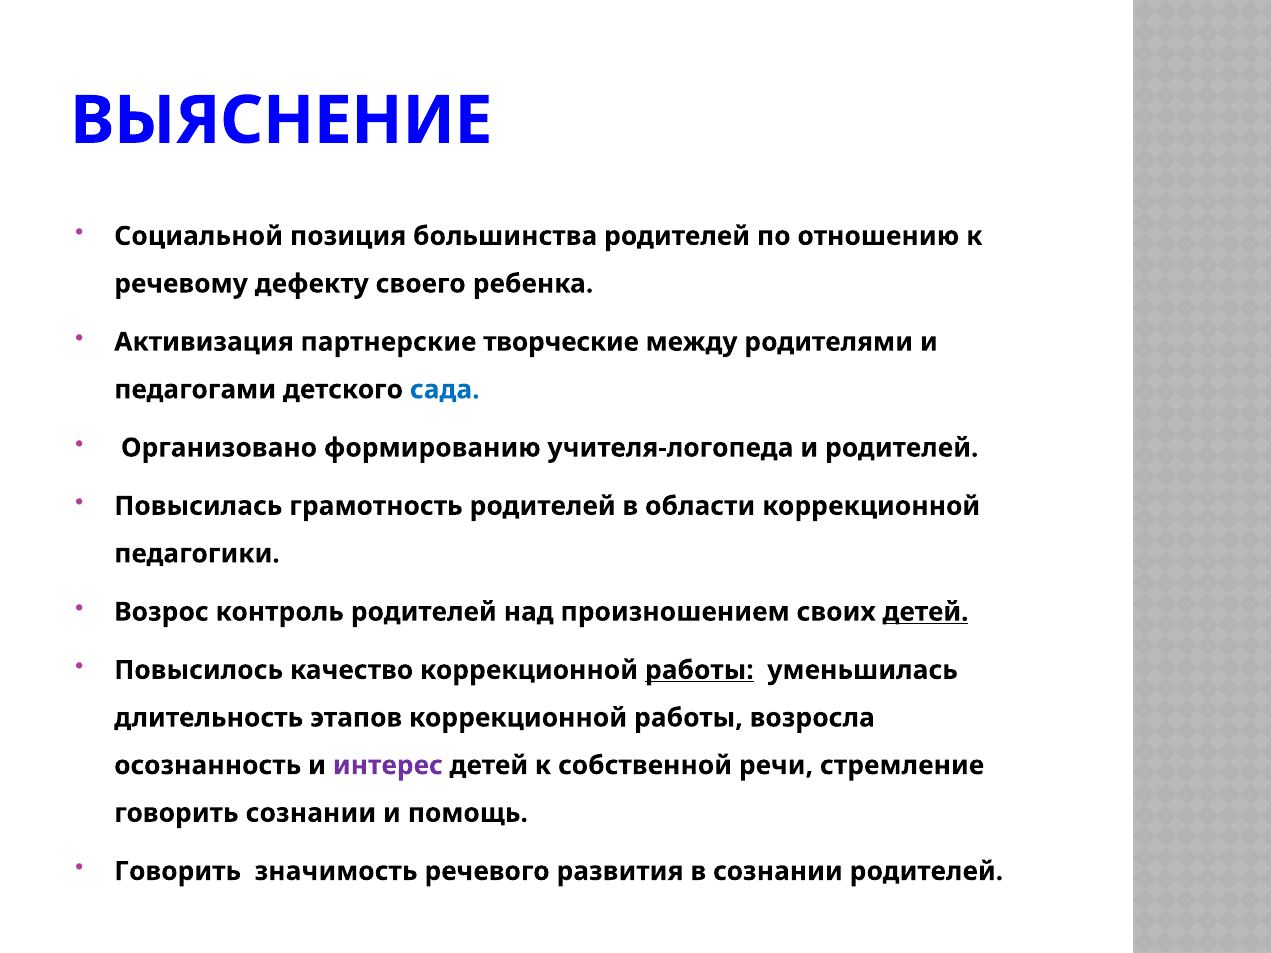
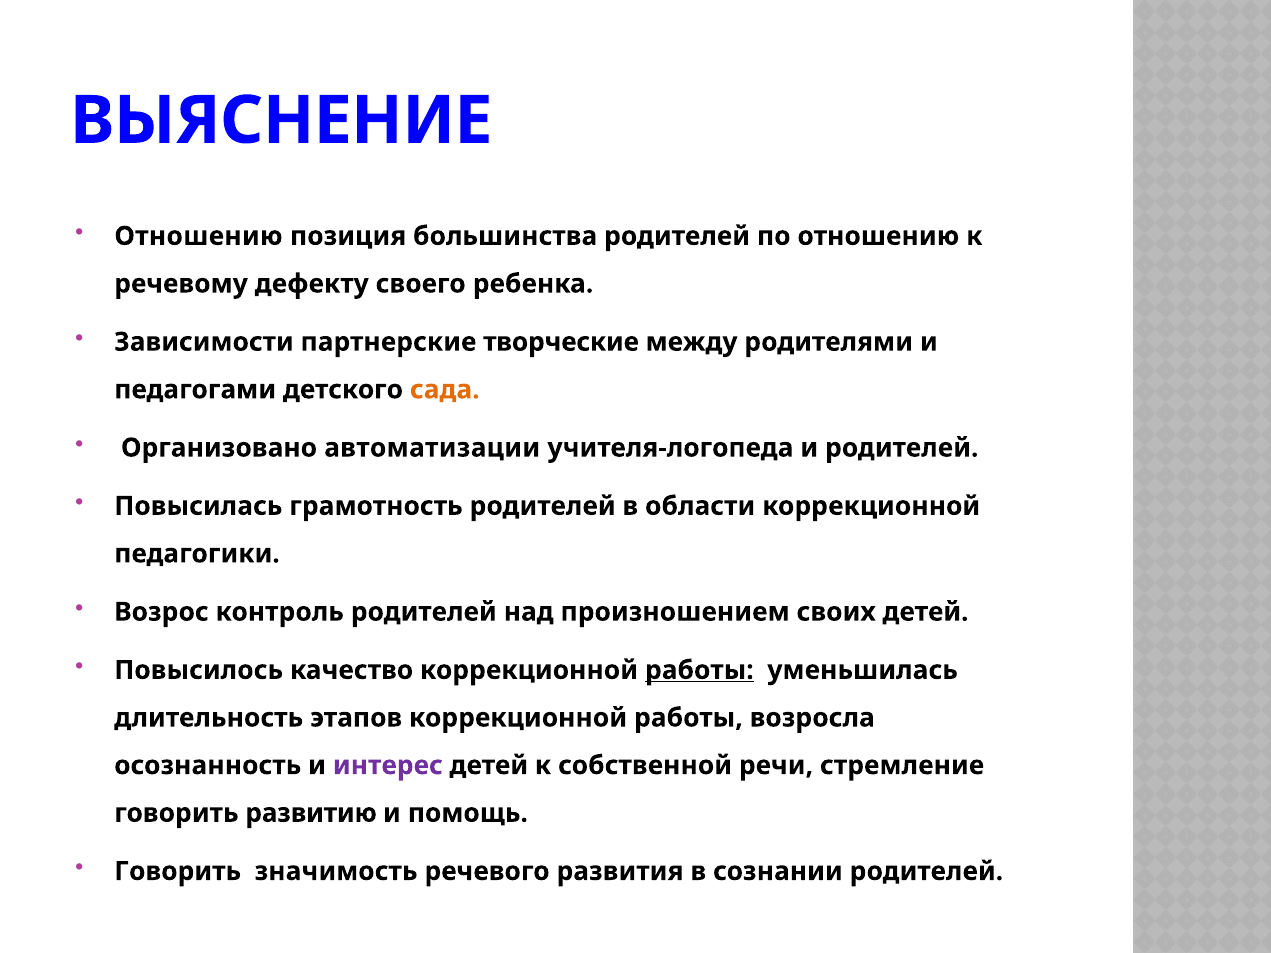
Социальной: Социальной -> Отношению (198, 236)
Активизация: Активизация -> Зависимости (204, 342)
сада colour: blue -> orange (445, 390)
формированию: формированию -> автоматизации (432, 448)
детей underline: present -> none (926, 612)
говорить сознании: сознании -> развитию (311, 813)
